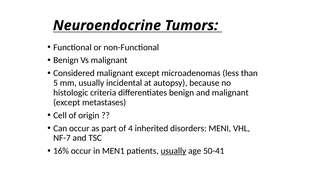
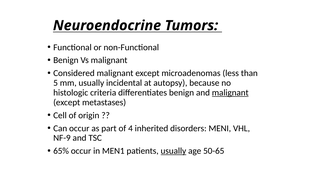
malignant underline: none -> present (230, 93)
NF-7: NF-7 -> NF-9 (62, 138)
16%: 16% -> 65% (61, 151)
50-41: 50-41 -> 50-65 (214, 151)
